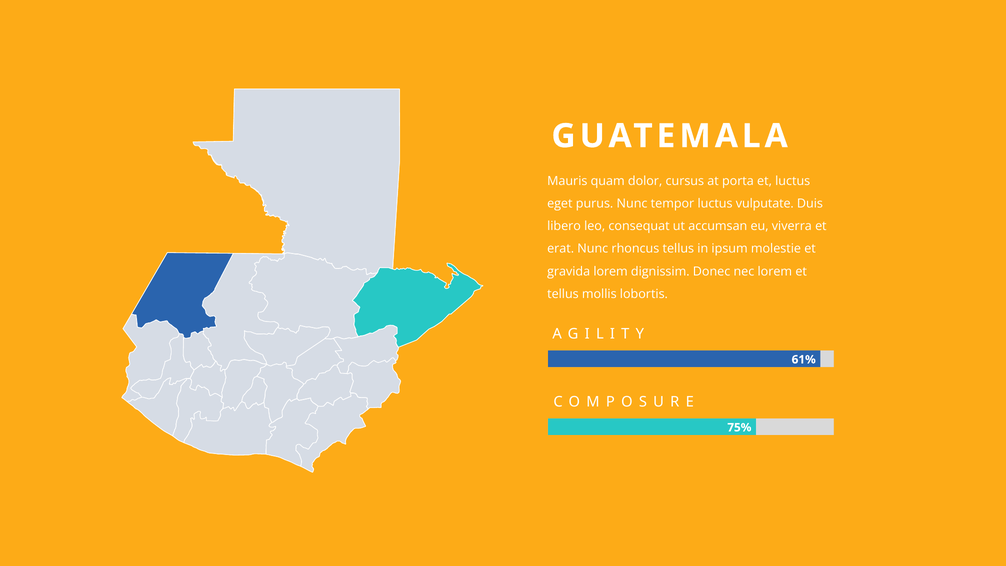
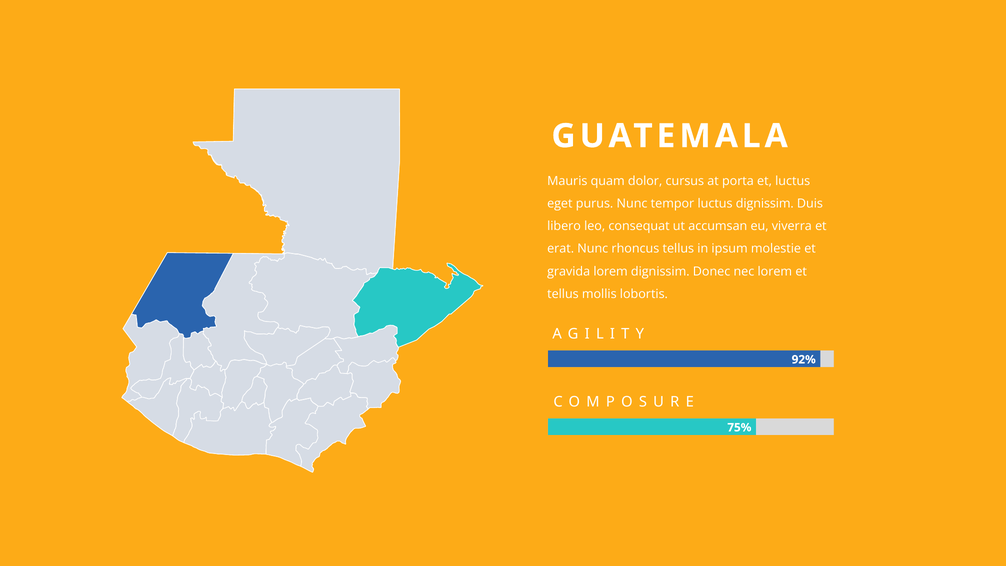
luctus vulputate: vulputate -> dignissim (765, 204)
61%: 61% -> 92% (804, 360)
